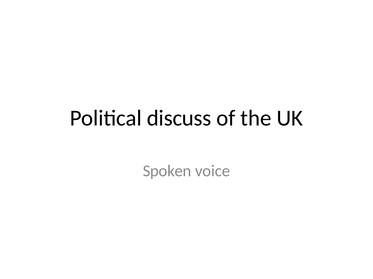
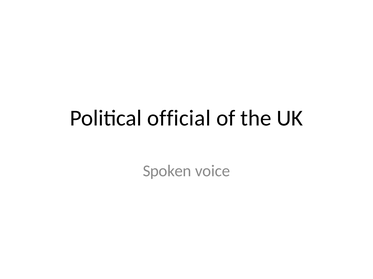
discuss: discuss -> official (179, 118)
